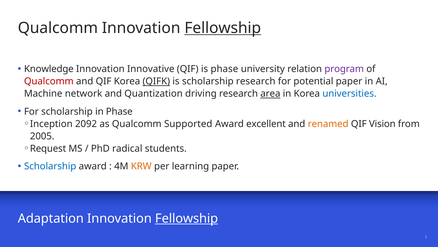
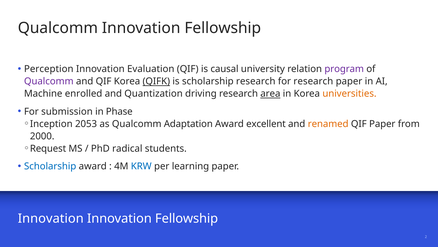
Fellowship underline: present -> none (223, 28)
Knowledge: Knowledge -> Perception (49, 69)
Innovative: Innovative -> Evaluation (151, 69)
is phase: phase -> causal (225, 69)
Qualcomm colour: red -> purple (49, 81)
for potential: potential -> research (313, 81)
network: network -> enrolled (84, 94)
universities colour: blue -> orange (349, 94)
For scholarship: scholarship -> submission (67, 111)
2092: 2092 -> 2053 (86, 124)
Supported: Supported -> Adaptation (188, 124)
QIF Vision: Vision -> Paper (382, 124)
2005: 2005 -> 2000 (42, 136)
KRW colour: orange -> blue (141, 166)
Adaptation: Adaptation -> Innovation (51, 218)
Fellowship underline: present -> none (187, 218)
